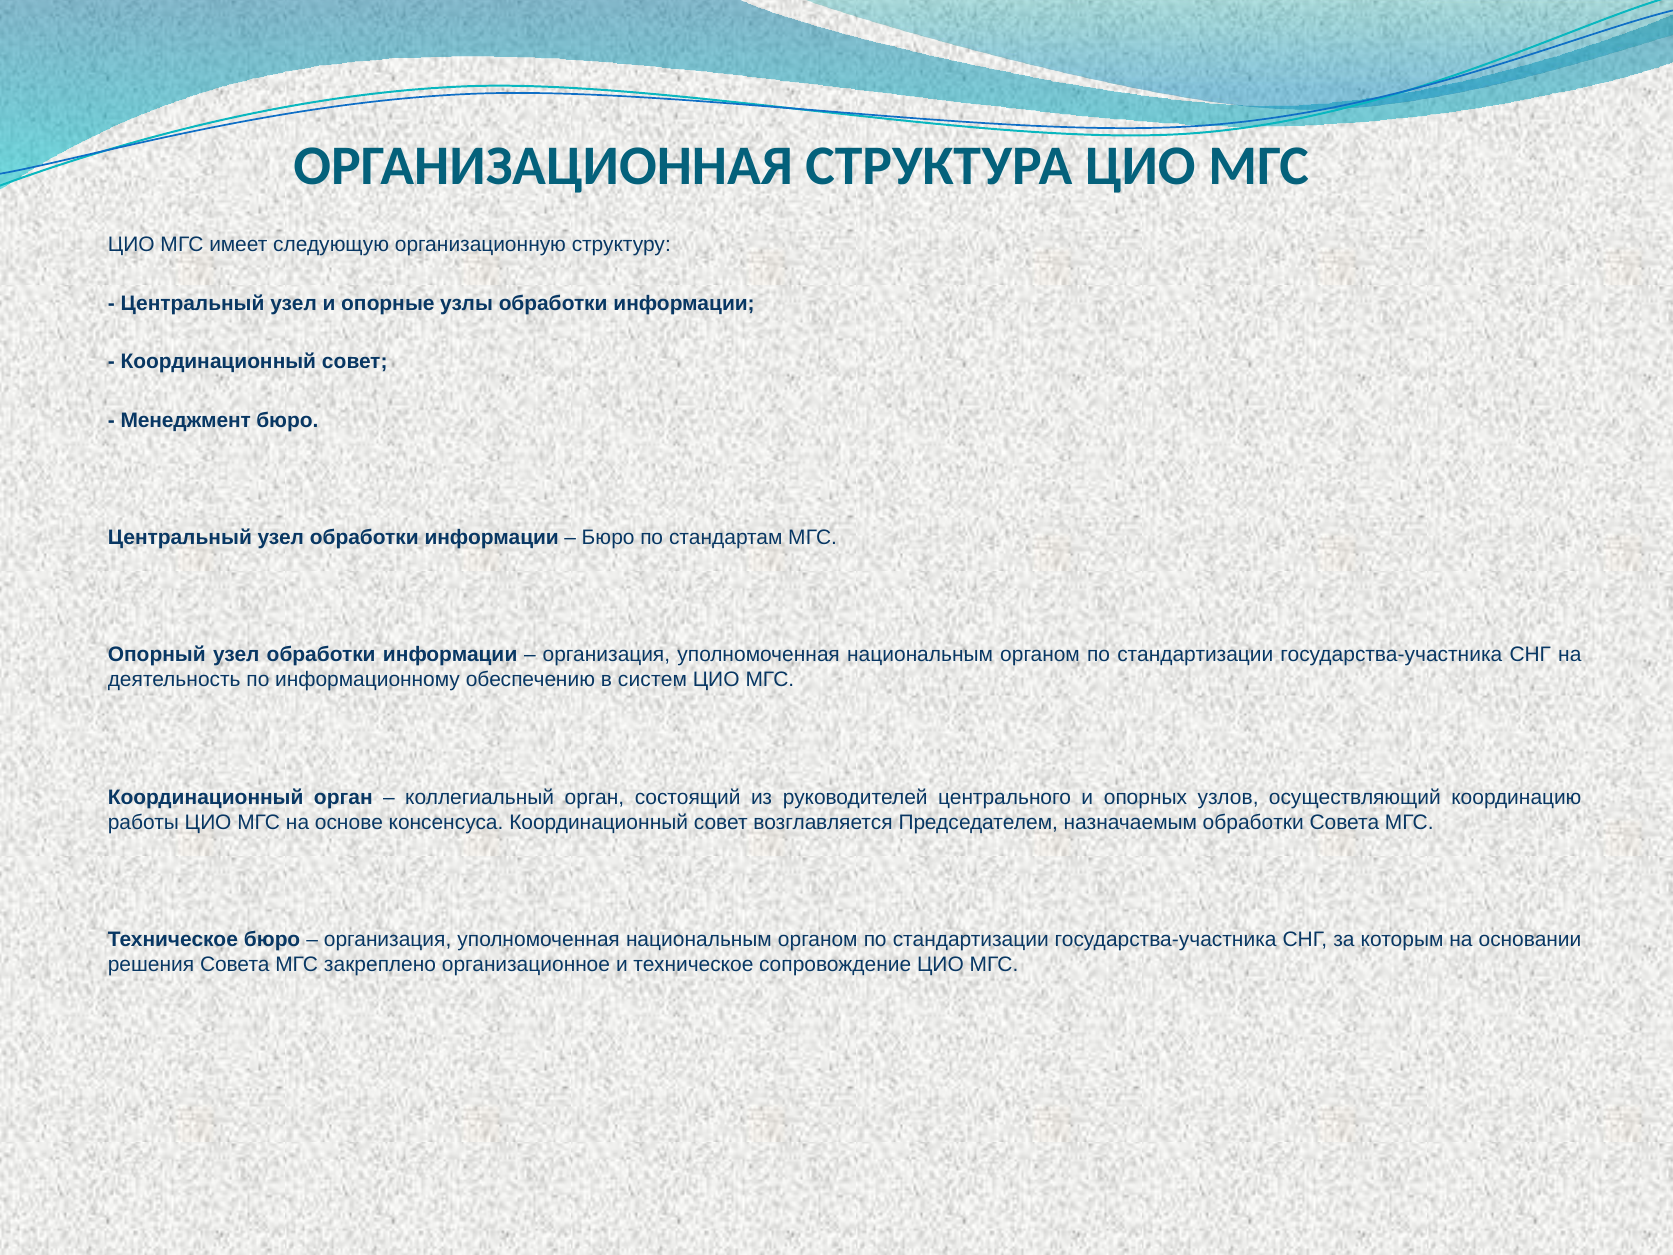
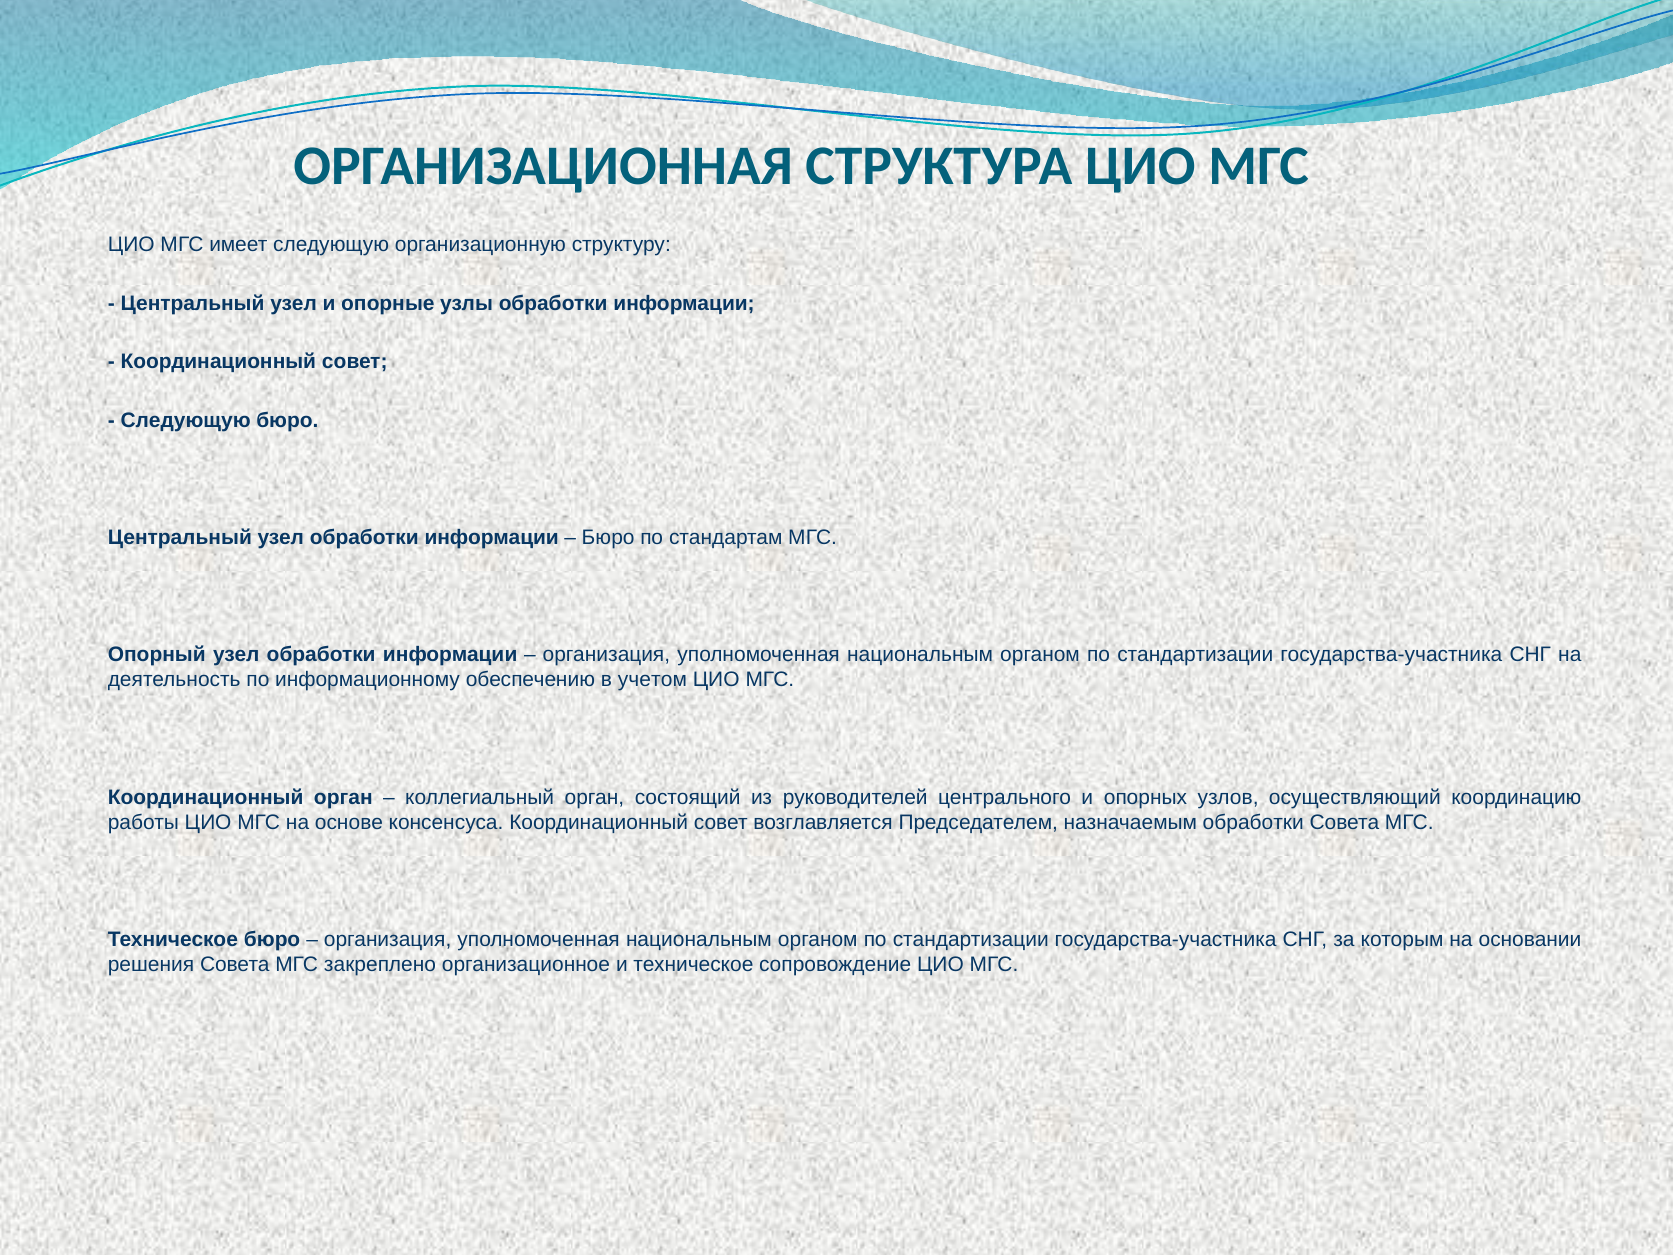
Менеджмент: Менеджмент -> Следующую (186, 420)
систем: систем -> учетом (652, 680)
